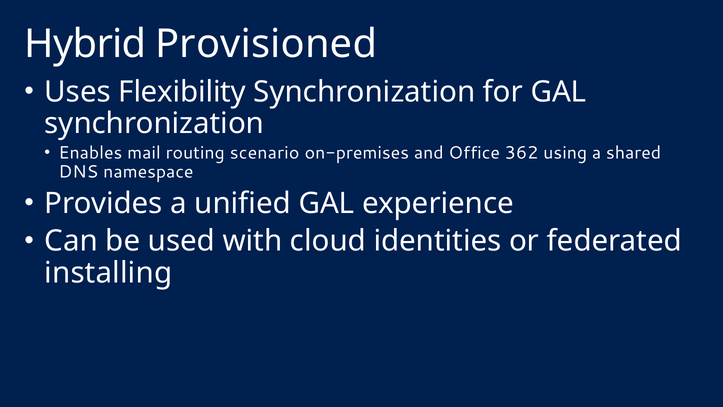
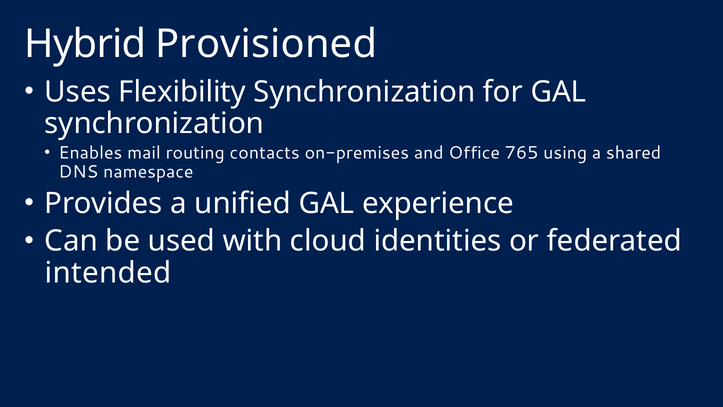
scenario: scenario -> contacts (265, 153)
362: 362 -> 765 (522, 153)
installing: installing -> intended (108, 273)
